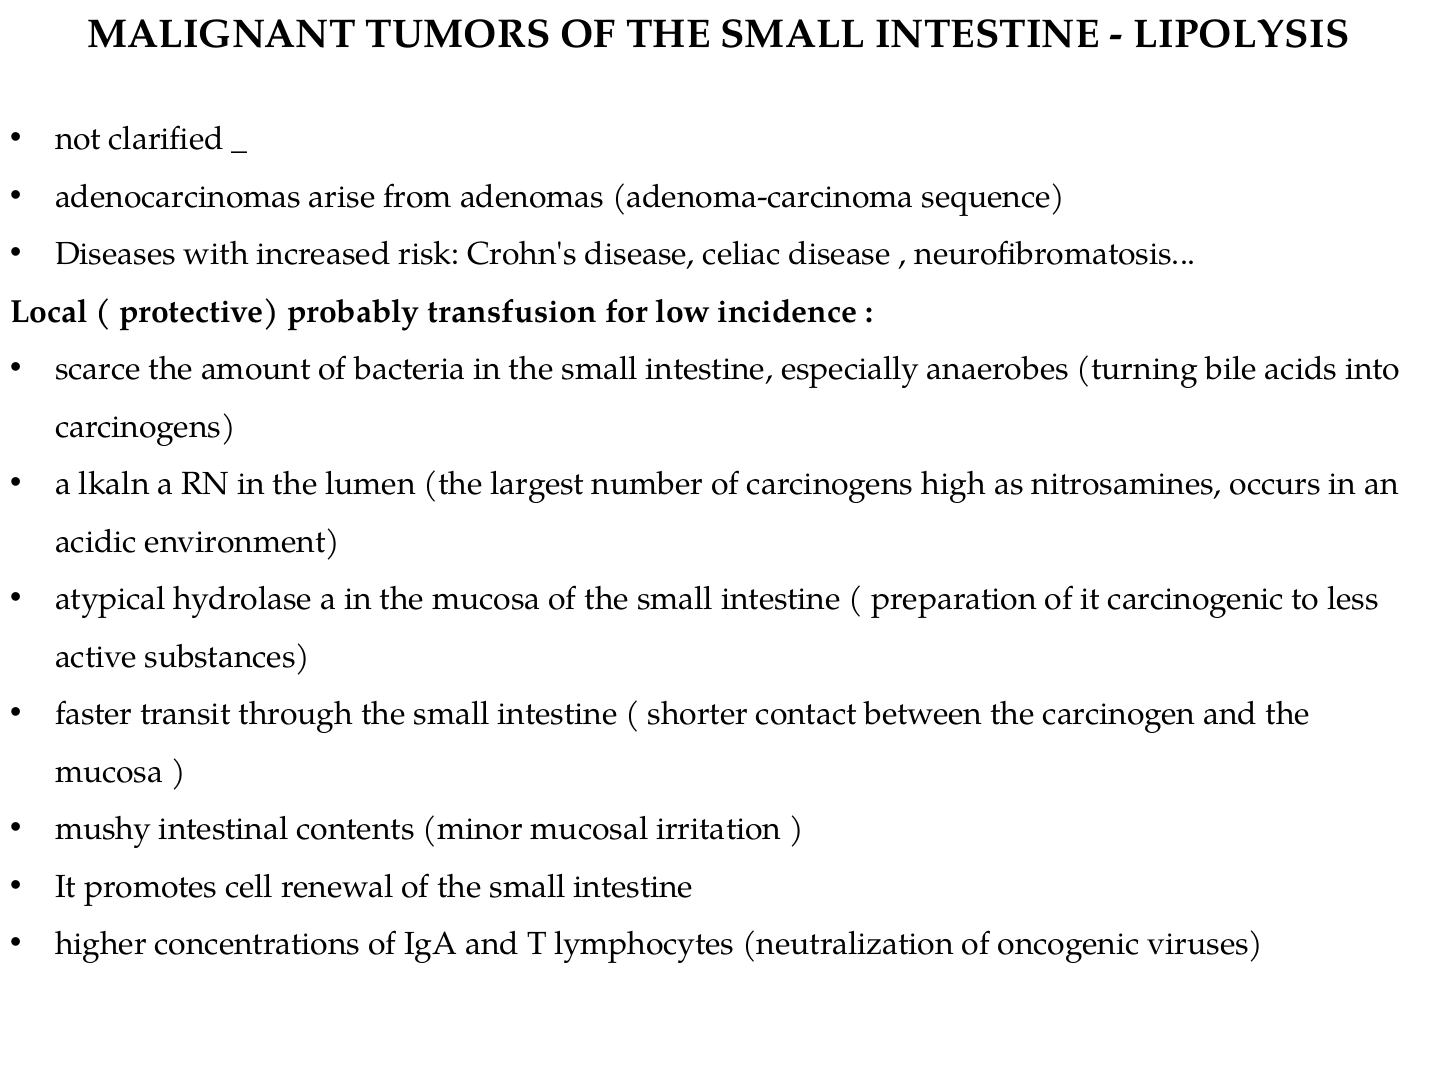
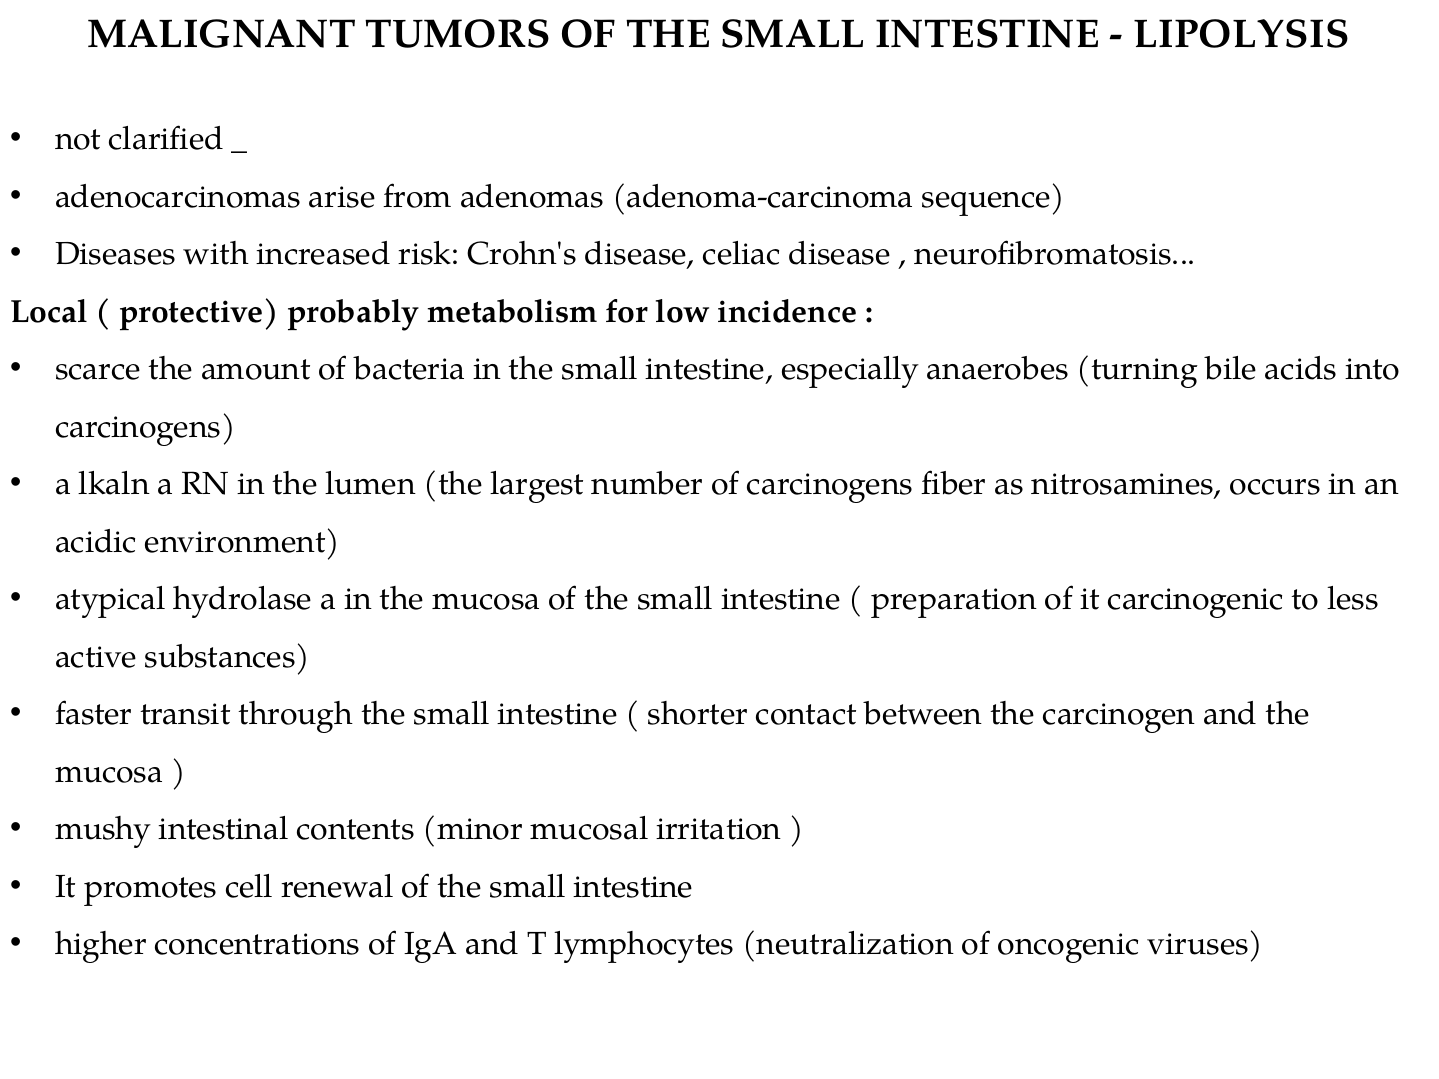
transfusion: transfusion -> metabolism (513, 312)
high: high -> fiber (954, 484)
